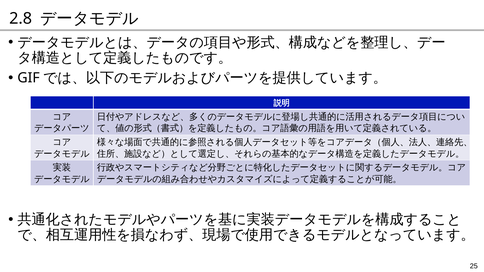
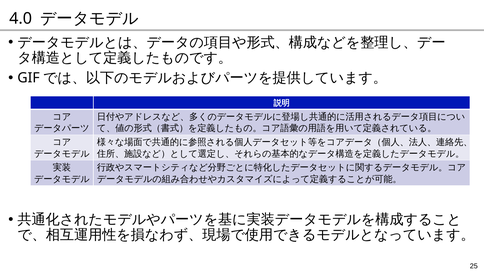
2.8: 2.8 -> 4.0 (21, 19)
